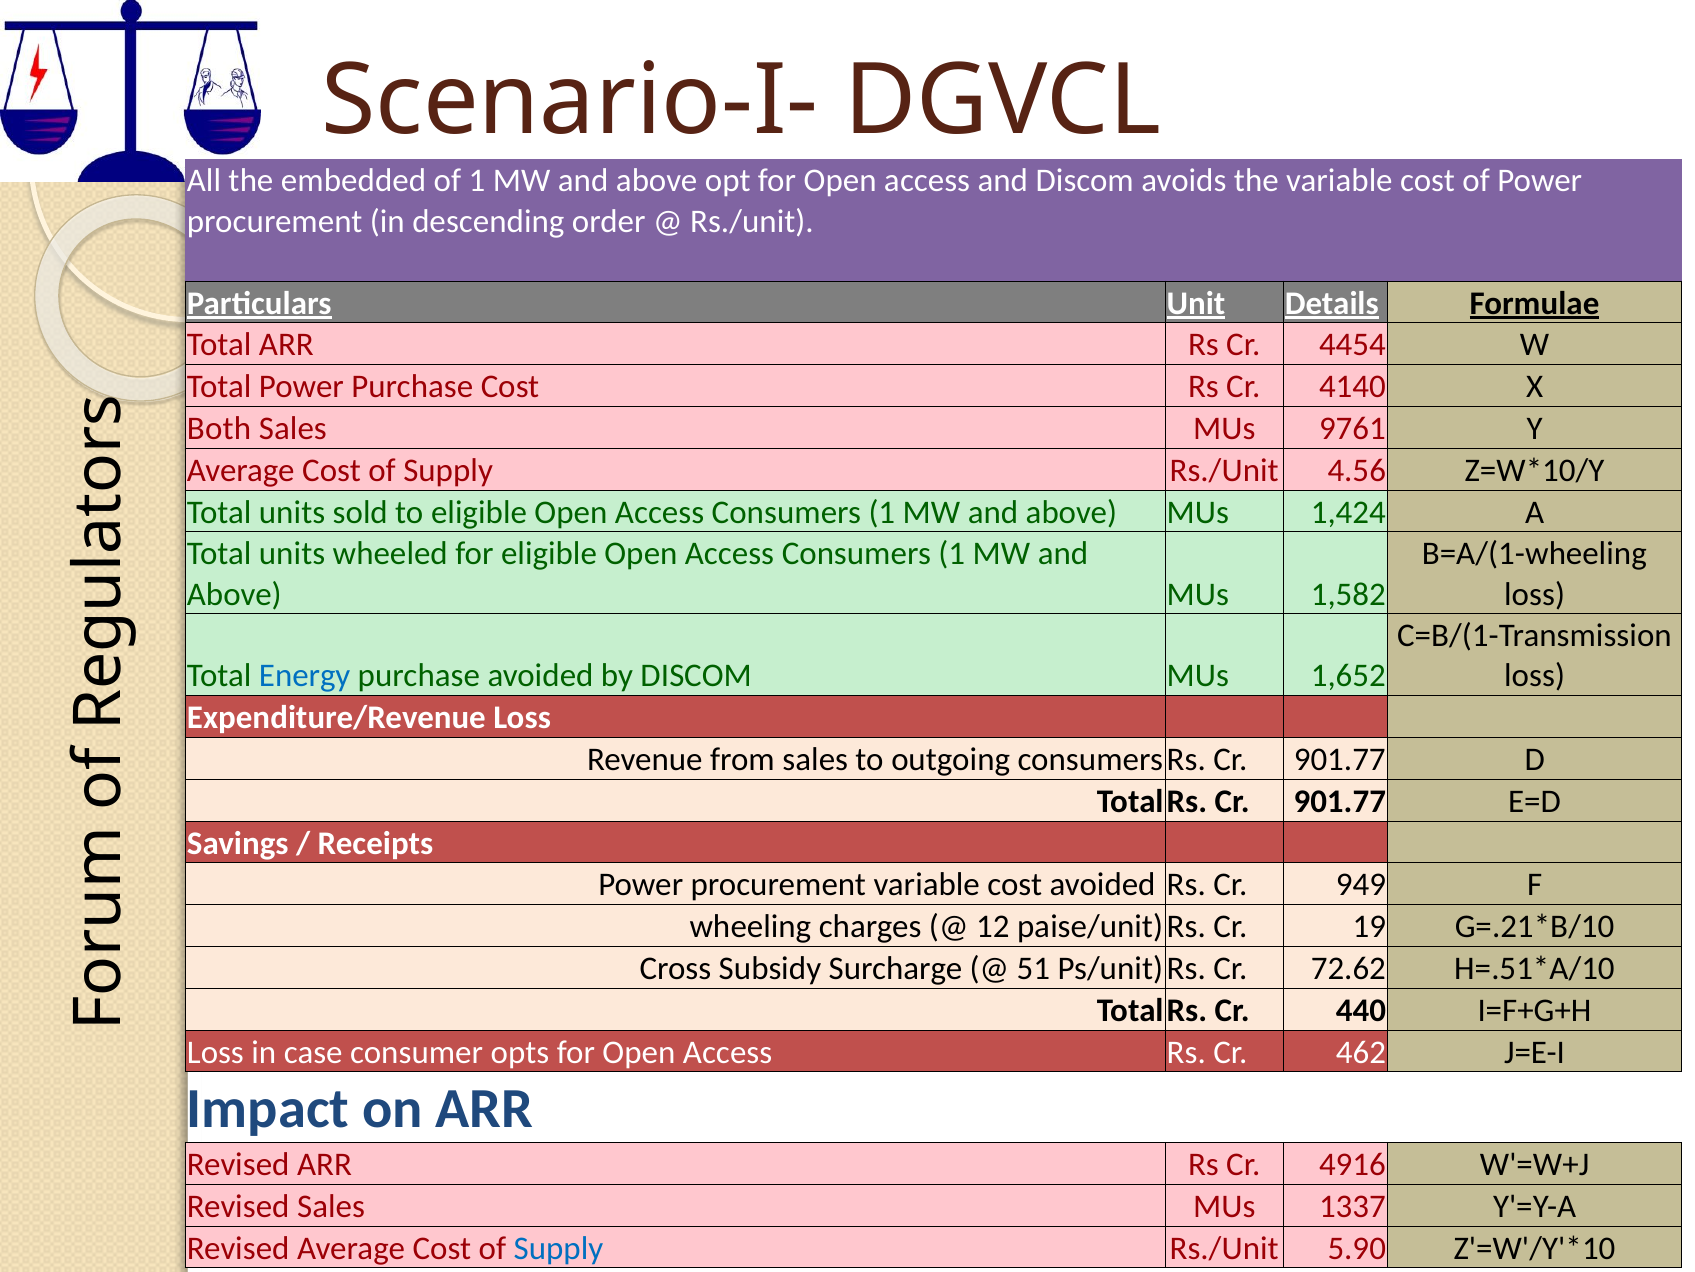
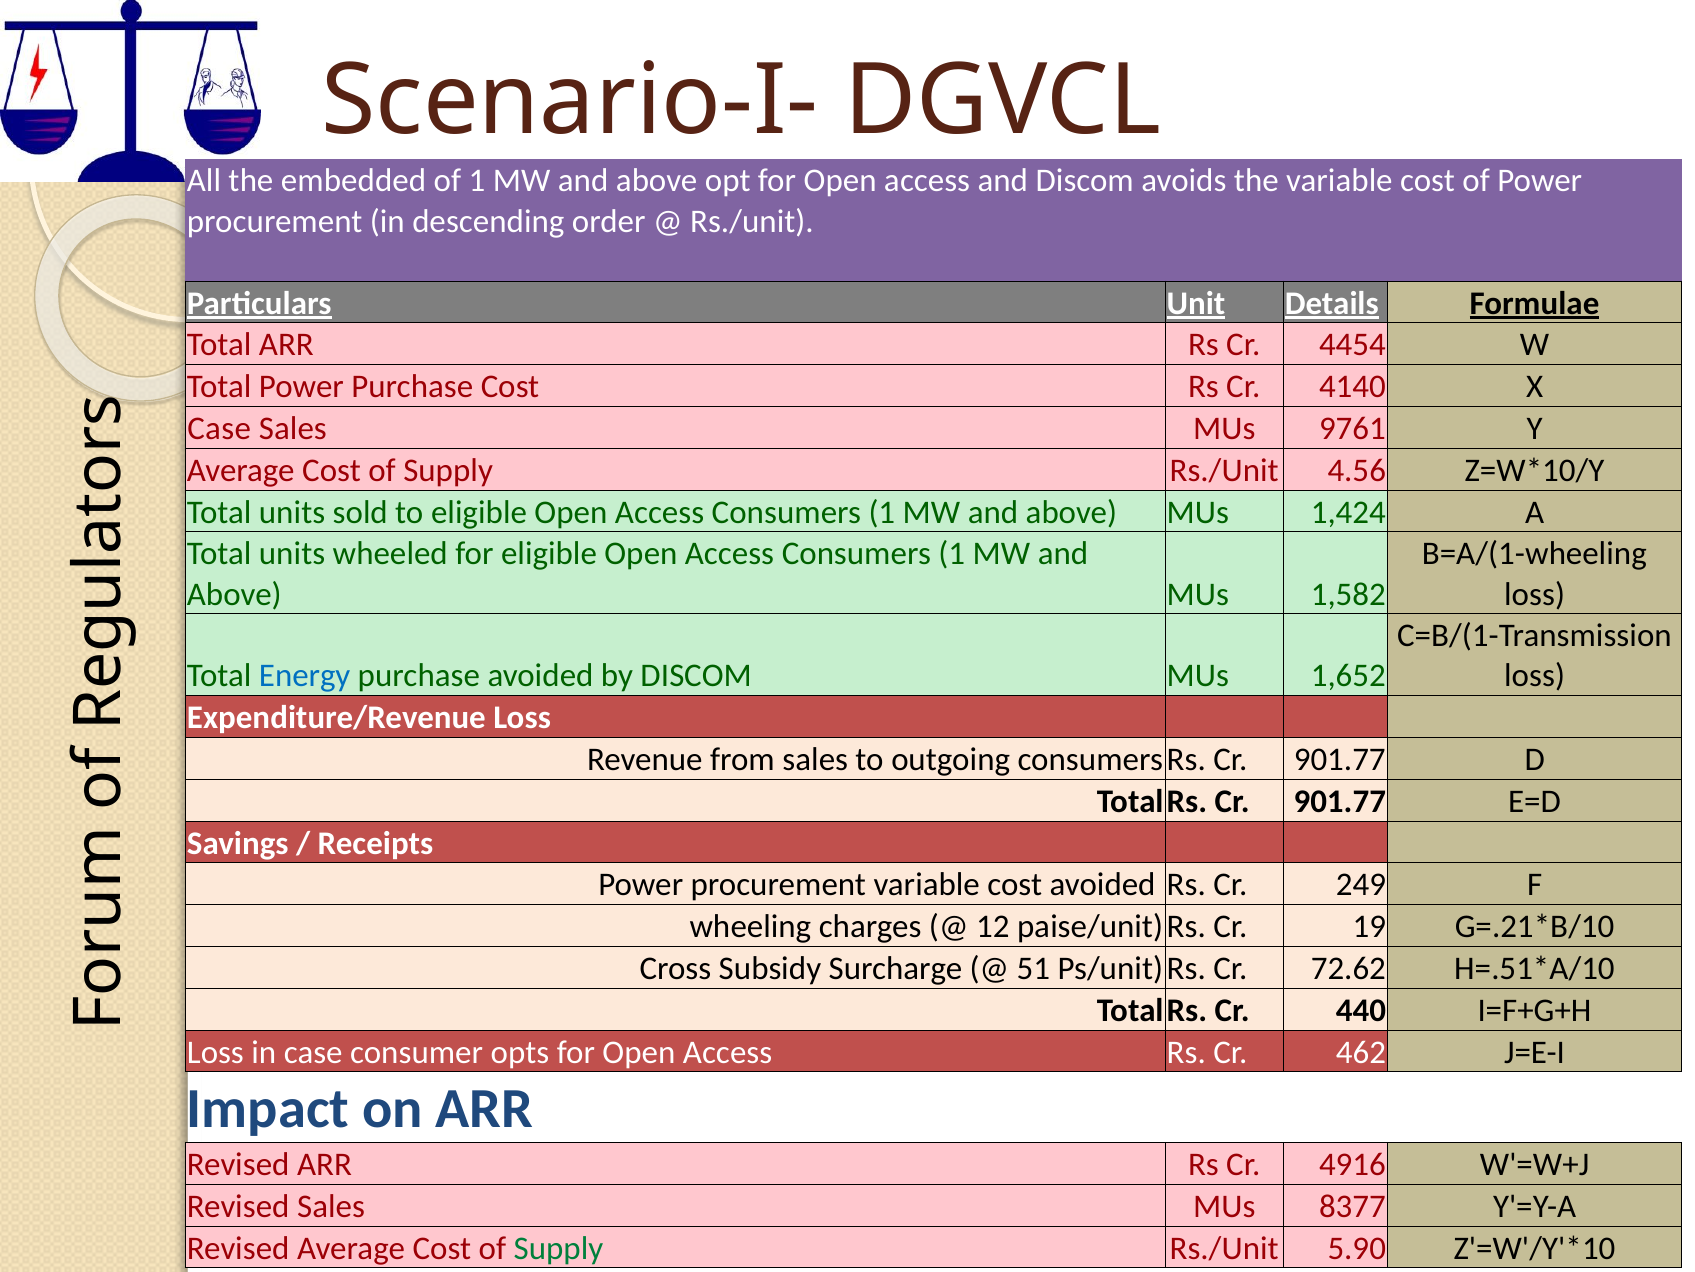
Both: Both -> Case (219, 428)
949: 949 -> 249 (1361, 884)
1337: 1337 -> 8377 (1352, 1206)
Supply colour: blue -> green (558, 1248)
